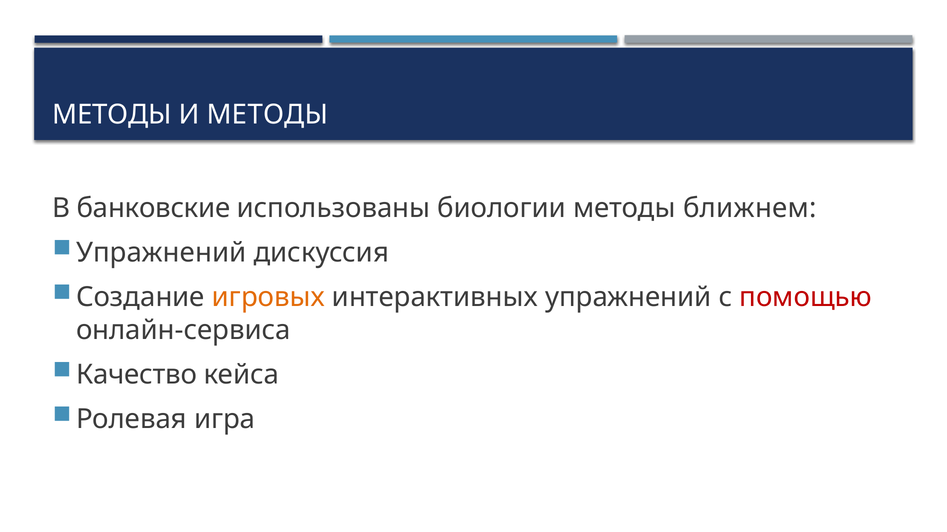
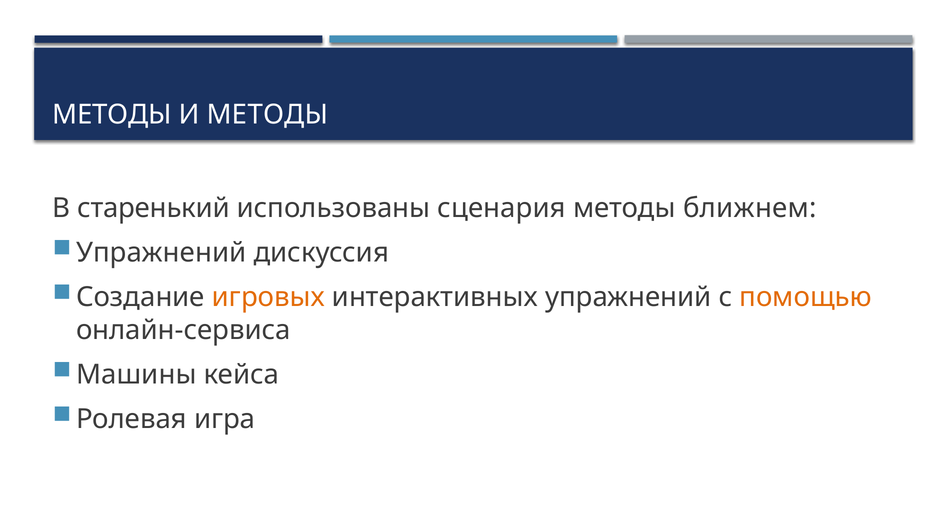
банковские: банковские -> старенький (154, 208)
биологии: биологии -> сценария (502, 208)
помощью colour: red -> orange (806, 298)
Качество: Качество -> Машины (136, 375)
